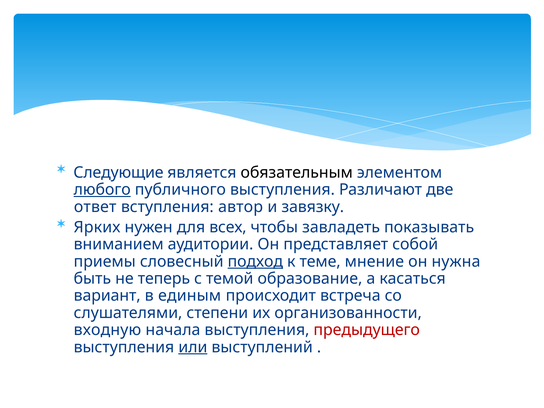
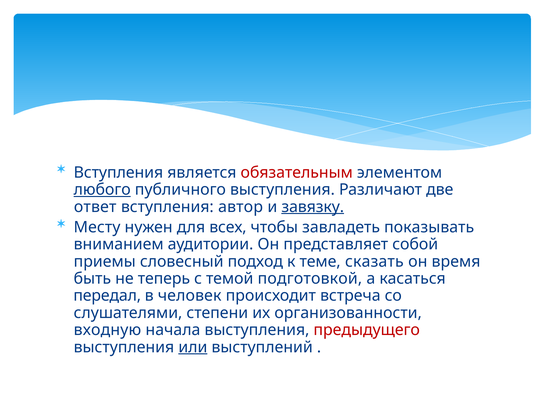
Следующие: Следующие -> Вступления (118, 173)
обязательным colour: black -> red (297, 173)
завязку underline: none -> present (313, 207)
Ярких: Ярких -> Месту (97, 227)
подход underline: present -> none (255, 261)
мнение: мнение -> сказать (374, 261)
нужна: нужна -> время (456, 261)
образование: образование -> подготовкой (310, 279)
вариант: вариант -> передал (107, 296)
единым: единым -> человек (190, 296)
